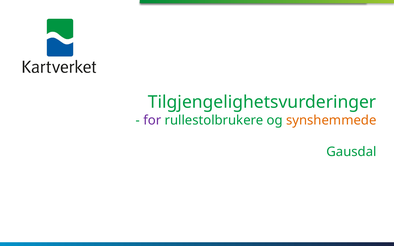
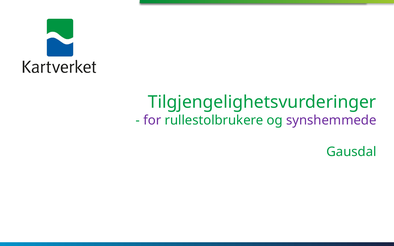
synshemmede colour: orange -> purple (331, 120)
